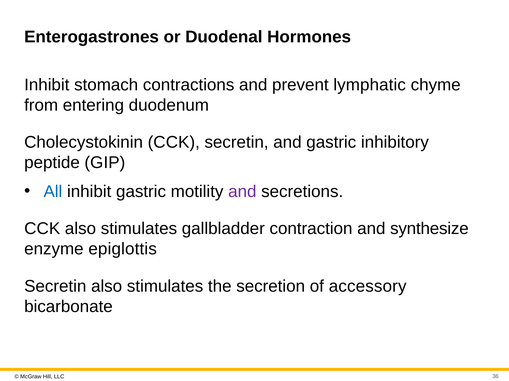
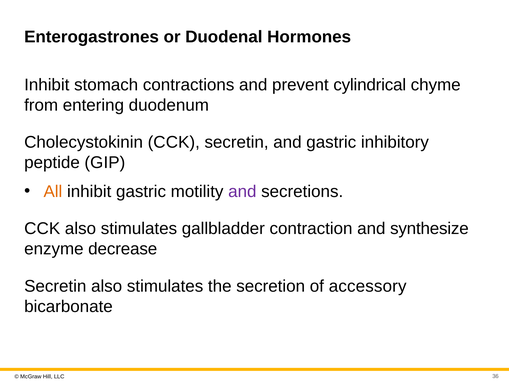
lymphatic: lymphatic -> cylindrical (370, 85)
All colour: blue -> orange (53, 192)
epiglottis: epiglottis -> decrease (123, 250)
